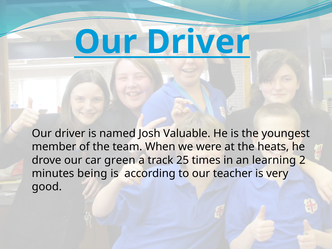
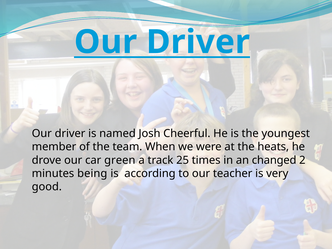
Valuable: Valuable -> Cheerful (187, 134)
learning: learning -> changed (274, 160)
